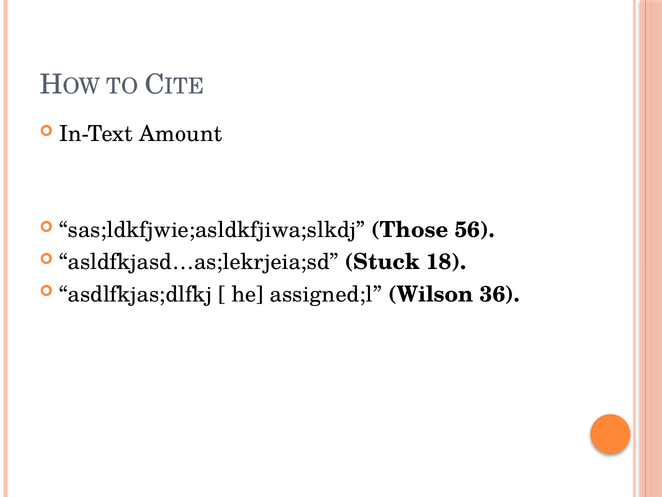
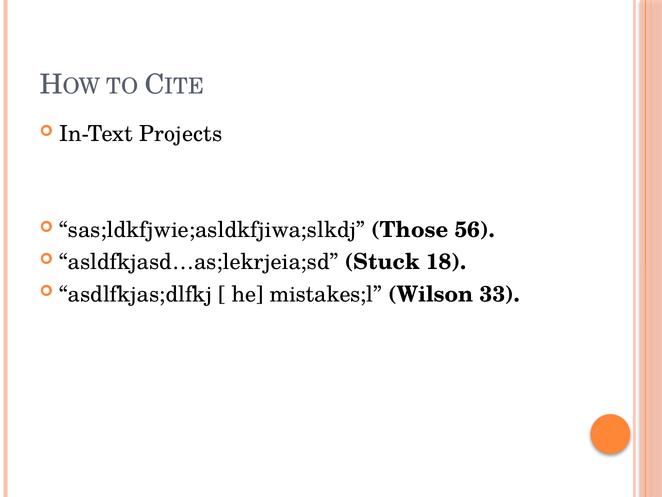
Amount: Amount -> Projects (181, 134)
assigned;l: assigned;l -> mistakes;l (326, 294)
36: 36 -> 33 (500, 294)
